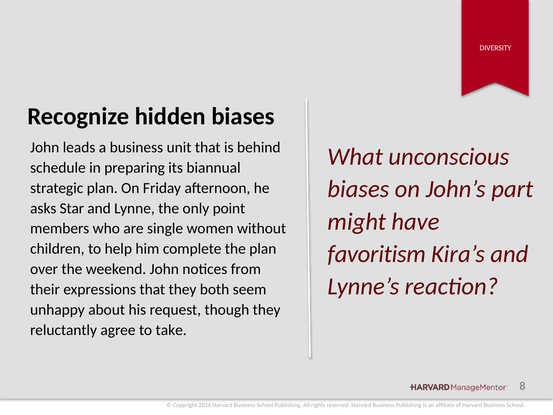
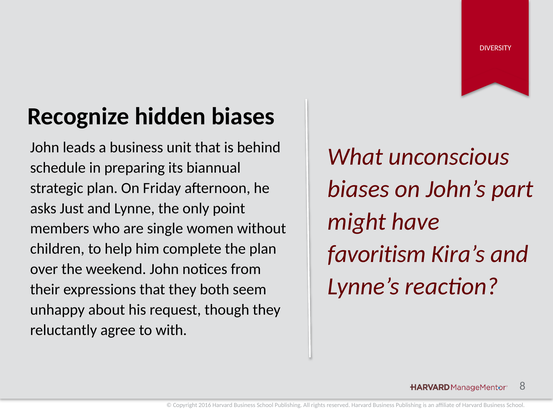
Star: Star -> Just (72, 208)
take: take -> with (171, 330)
